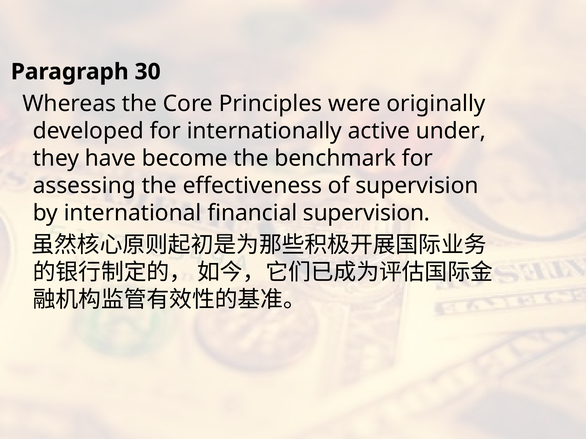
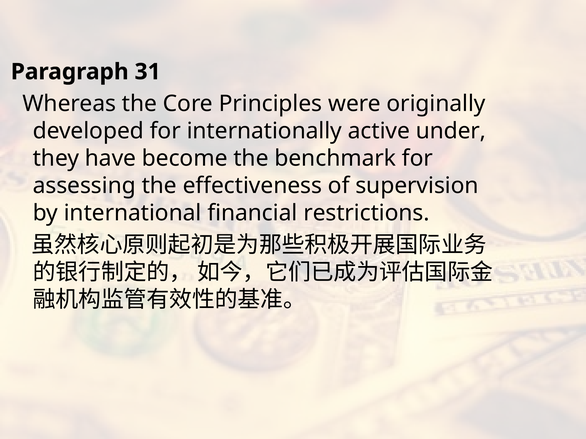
30: 30 -> 31 (148, 72)
financial supervision: supervision -> restrictions (366, 213)
